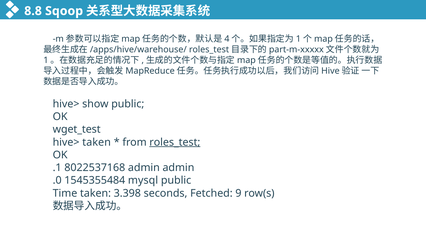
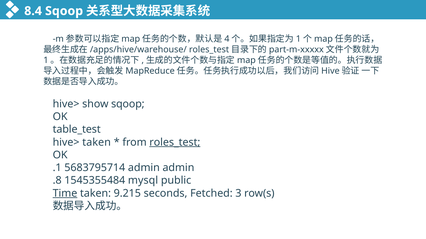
8.8: 8.8 -> 8.4 (33, 11)
show public: public -> sqoop (128, 104)
wget_test: wget_test -> table_test (77, 130)
8022537168: 8022537168 -> 5683795714 (95, 168)
.0: .0 -> .8 (57, 181)
Time underline: none -> present (65, 194)
3.398: 3.398 -> 9.215 (127, 194)
9: 9 -> 3 (238, 194)
